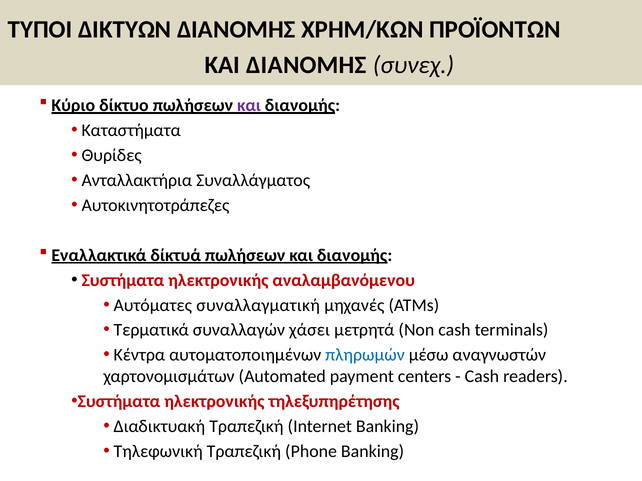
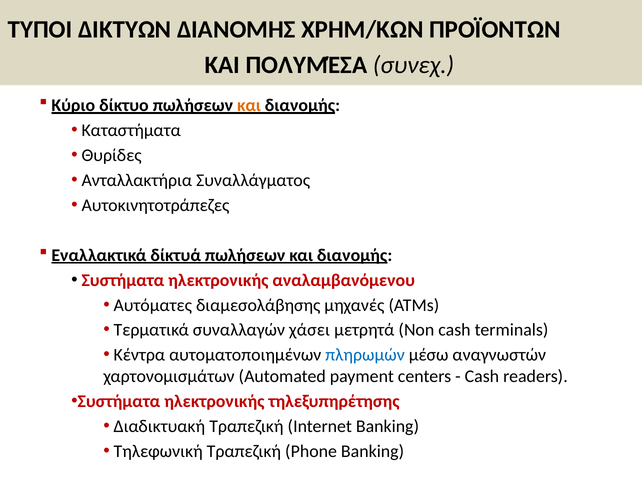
ΚΑΙ ΔΙΑΝΟΜΗΣ: ΔΙΑΝΟΜΗΣ -> ΠΟΛΥΜΈΣΑ (306, 65)
και colour: purple -> orange (249, 105)
συναλλαγματική: συναλλαγματική -> διαμεσολάβησης (258, 305)
